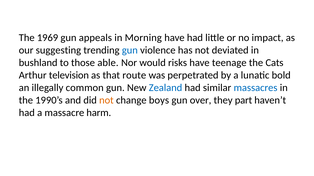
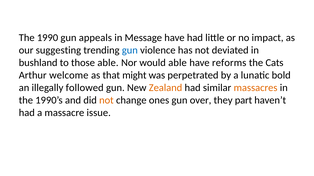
1969: 1969 -> 1990 (48, 38)
Morning: Morning -> Message (143, 38)
would risks: risks -> able (178, 63)
teenage: teenage -> reforms (229, 63)
television: television -> welcome (69, 75)
route: route -> might (134, 75)
common: common -> followed (85, 88)
Zealand colour: blue -> orange (166, 88)
massacres colour: blue -> orange (256, 88)
boys: boys -> ones (159, 101)
harm: harm -> issue (99, 113)
